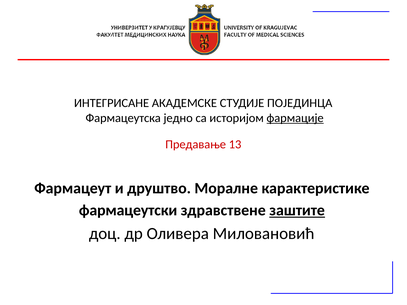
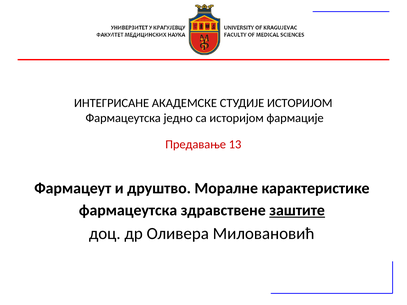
СТУДИЈЕ ПОЈЕДИНЦА: ПОЈЕДИНЦА -> ИСТОРИЈОМ (300, 103)
фармације underline: present -> none (295, 118)
фармацеутски: фармацеутски -> фармацеутска (128, 211)
